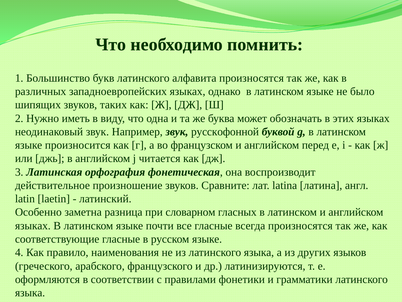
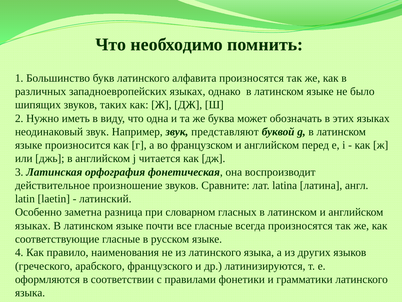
русскофонной: русскофонной -> представляют (225, 132)
